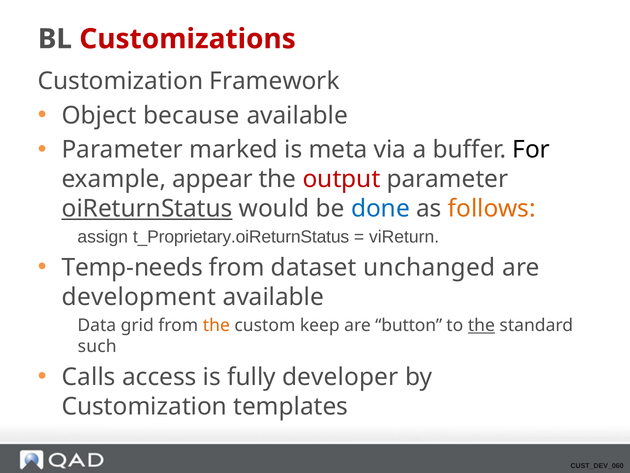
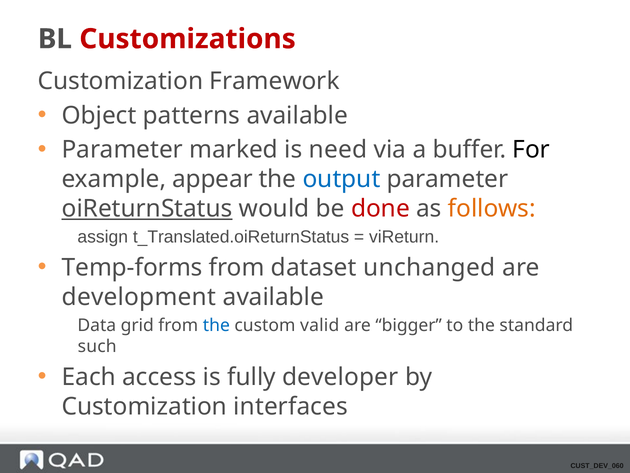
because: because -> patterns (192, 115)
meta: meta -> need (338, 150)
output colour: red -> blue (342, 179)
done colour: blue -> red (380, 208)
t_Proprietary.oiReturnStatus: t_Proprietary.oiReturnStatus -> t_Translated.oiReturnStatus (241, 237)
Temp-needs: Temp-needs -> Temp-forms (132, 267)
the colour: orange -> blue (216, 325)
keep: keep -> valid (320, 325)
button: button -> bigger (409, 325)
the underline: present -> none (481, 325)
Calls: Calls -> Each (89, 377)
templates: templates -> interfaces (291, 406)
